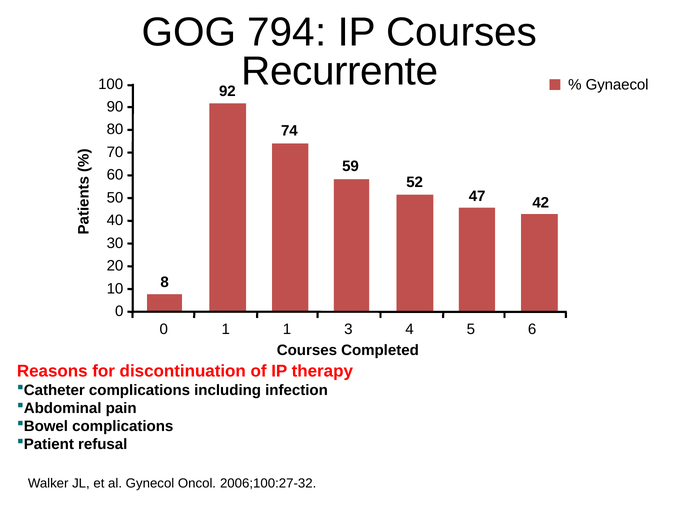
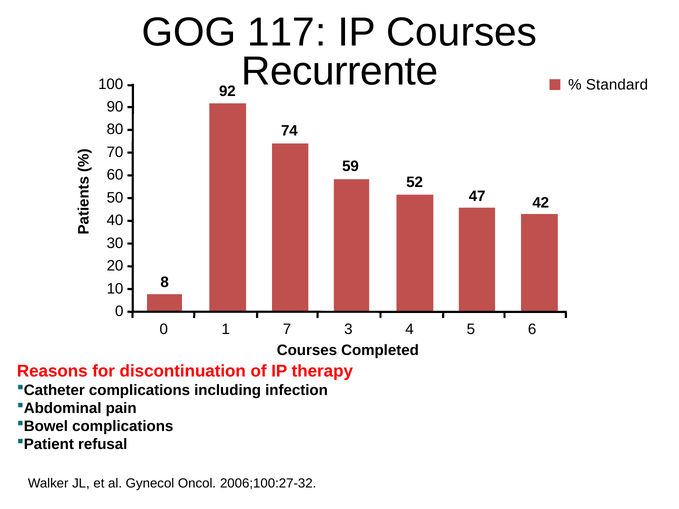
794: 794 -> 117 (287, 32)
Gynaecol: Gynaecol -> Standard (617, 85)
1 1: 1 -> 7 (287, 329)
